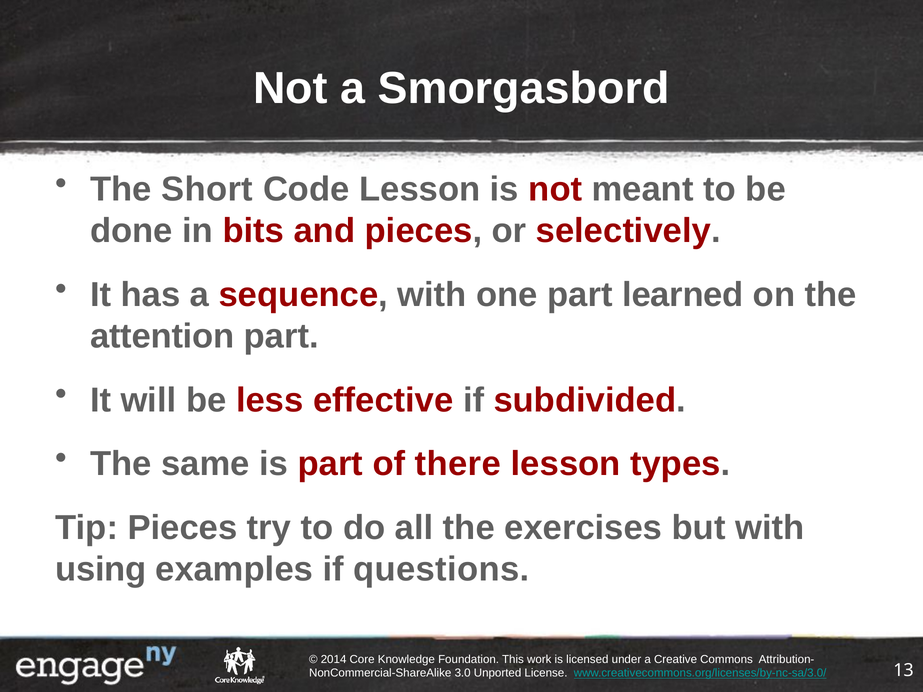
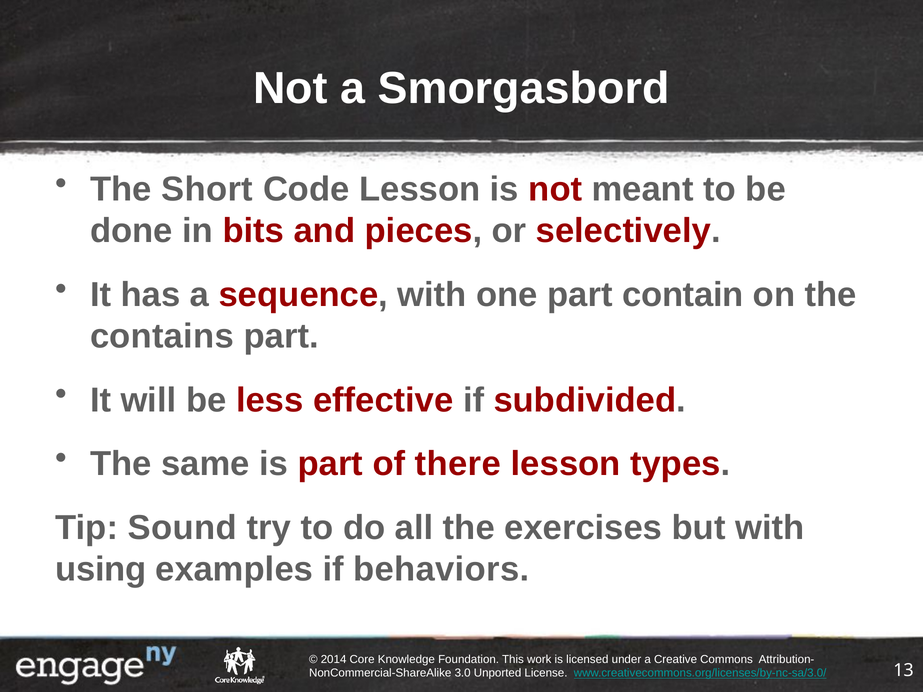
learned: learned -> contain (683, 295)
attention: attention -> contains (162, 336)
Tip Pieces: Pieces -> Sound (182, 528)
questions: questions -> behaviors (441, 570)
